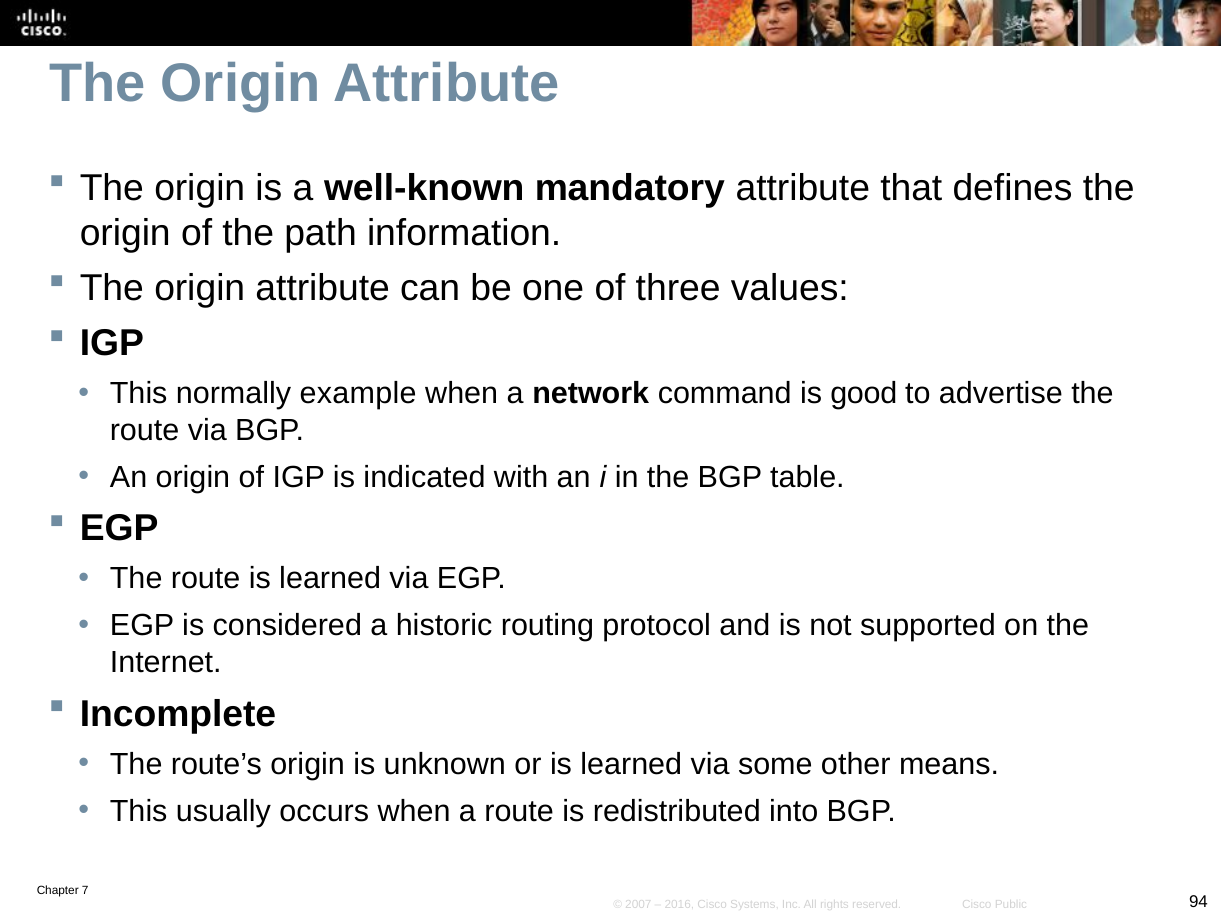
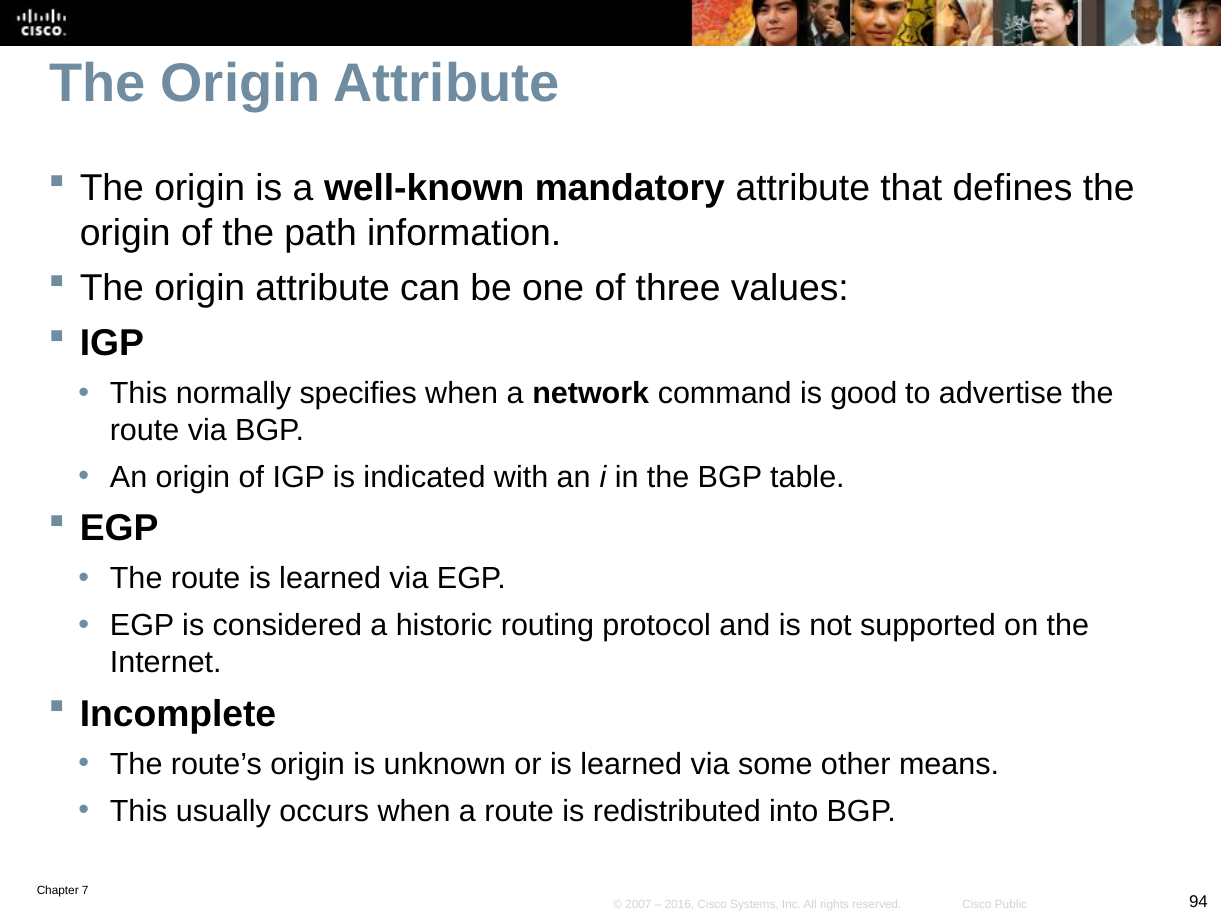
example: example -> specifies (358, 394)
